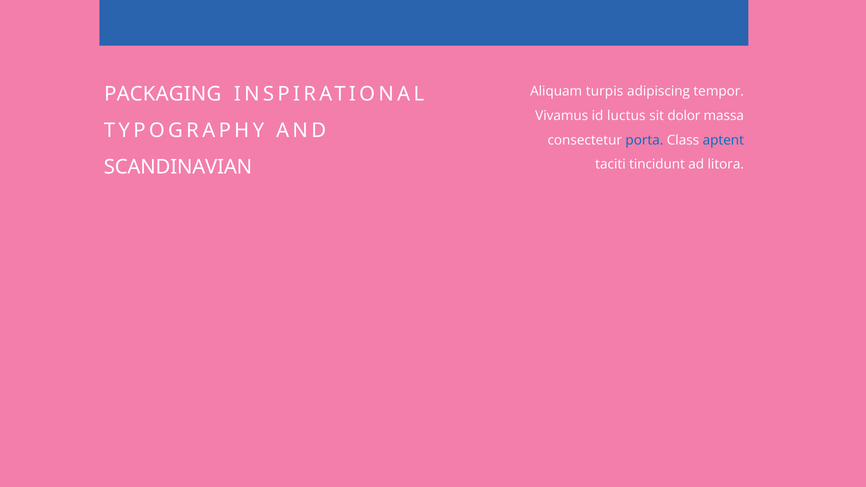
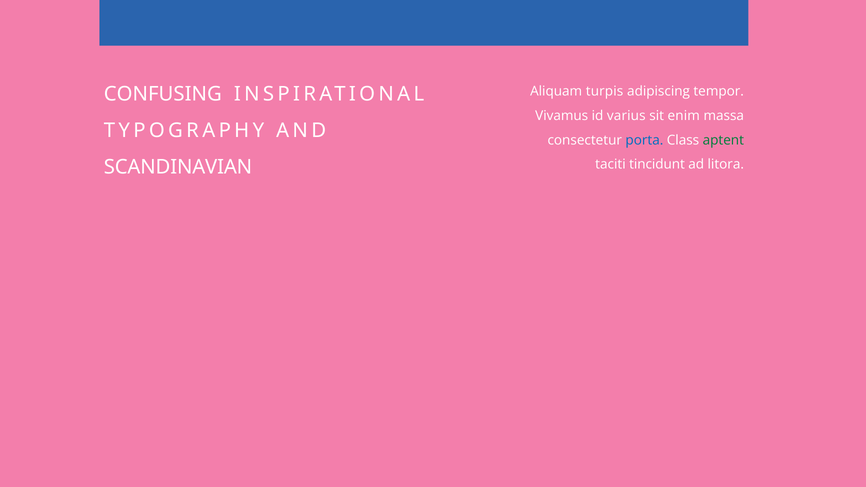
PACKAGING: PACKAGING -> CONFUSING (163, 94)
luctus: luctus -> varius (626, 116)
dolor: dolor -> enim (684, 116)
aptent colour: blue -> green (723, 140)
